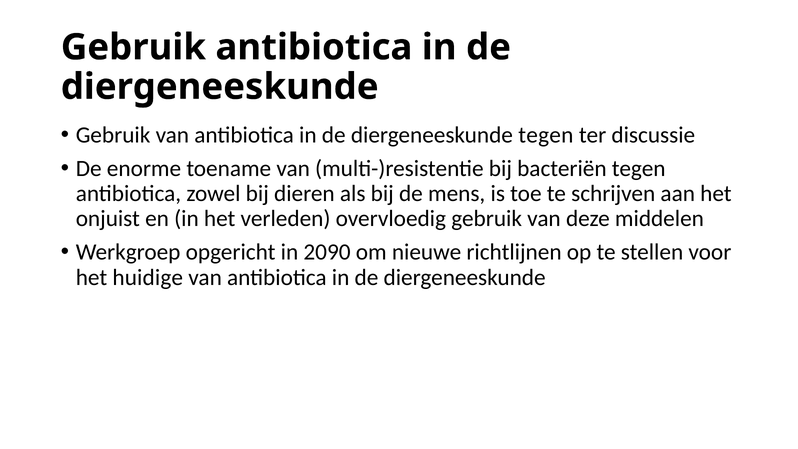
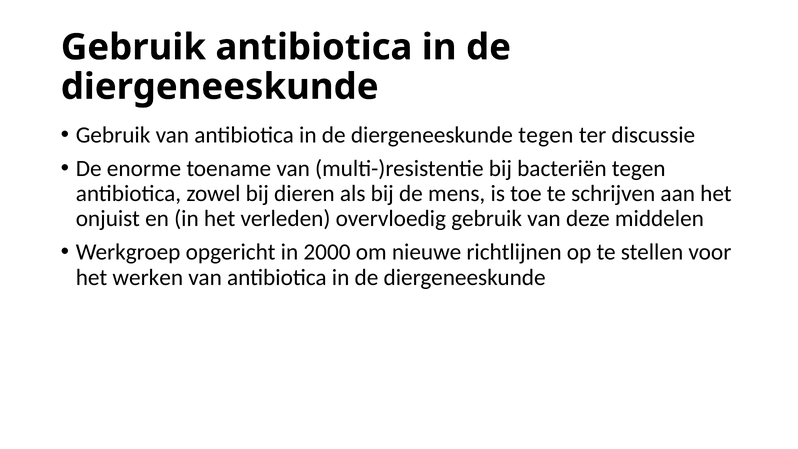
2090: 2090 -> 2000 (327, 252)
huidige: huidige -> werken (148, 277)
